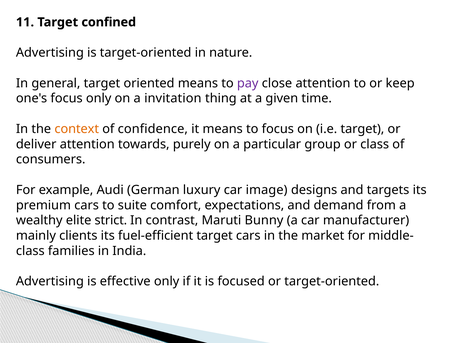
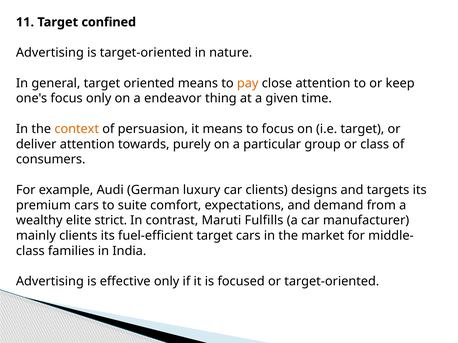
pay colour: purple -> orange (248, 83)
invitation: invitation -> endeavor (173, 99)
confidence: confidence -> persuasion (153, 129)
car image: image -> clients (267, 190)
Bunny: Bunny -> Fulfills (264, 221)
